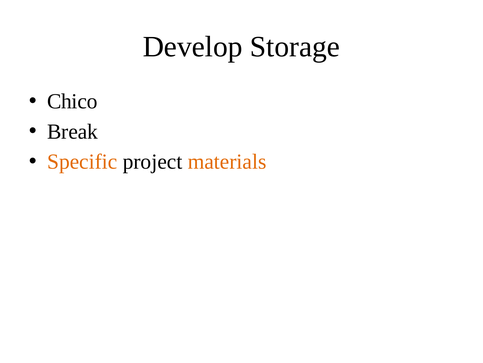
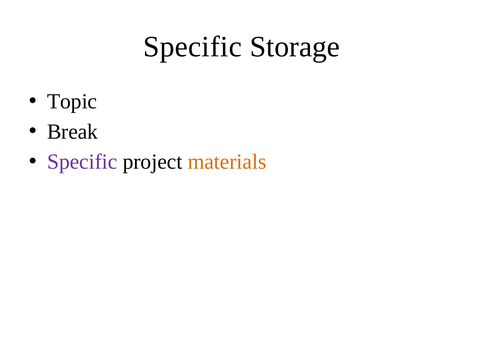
Develop: Develop -> Specific (192, 47)
Chico: Chico -> Topic (72, 101)
Specific colour: orange -> purple (82, 161)
